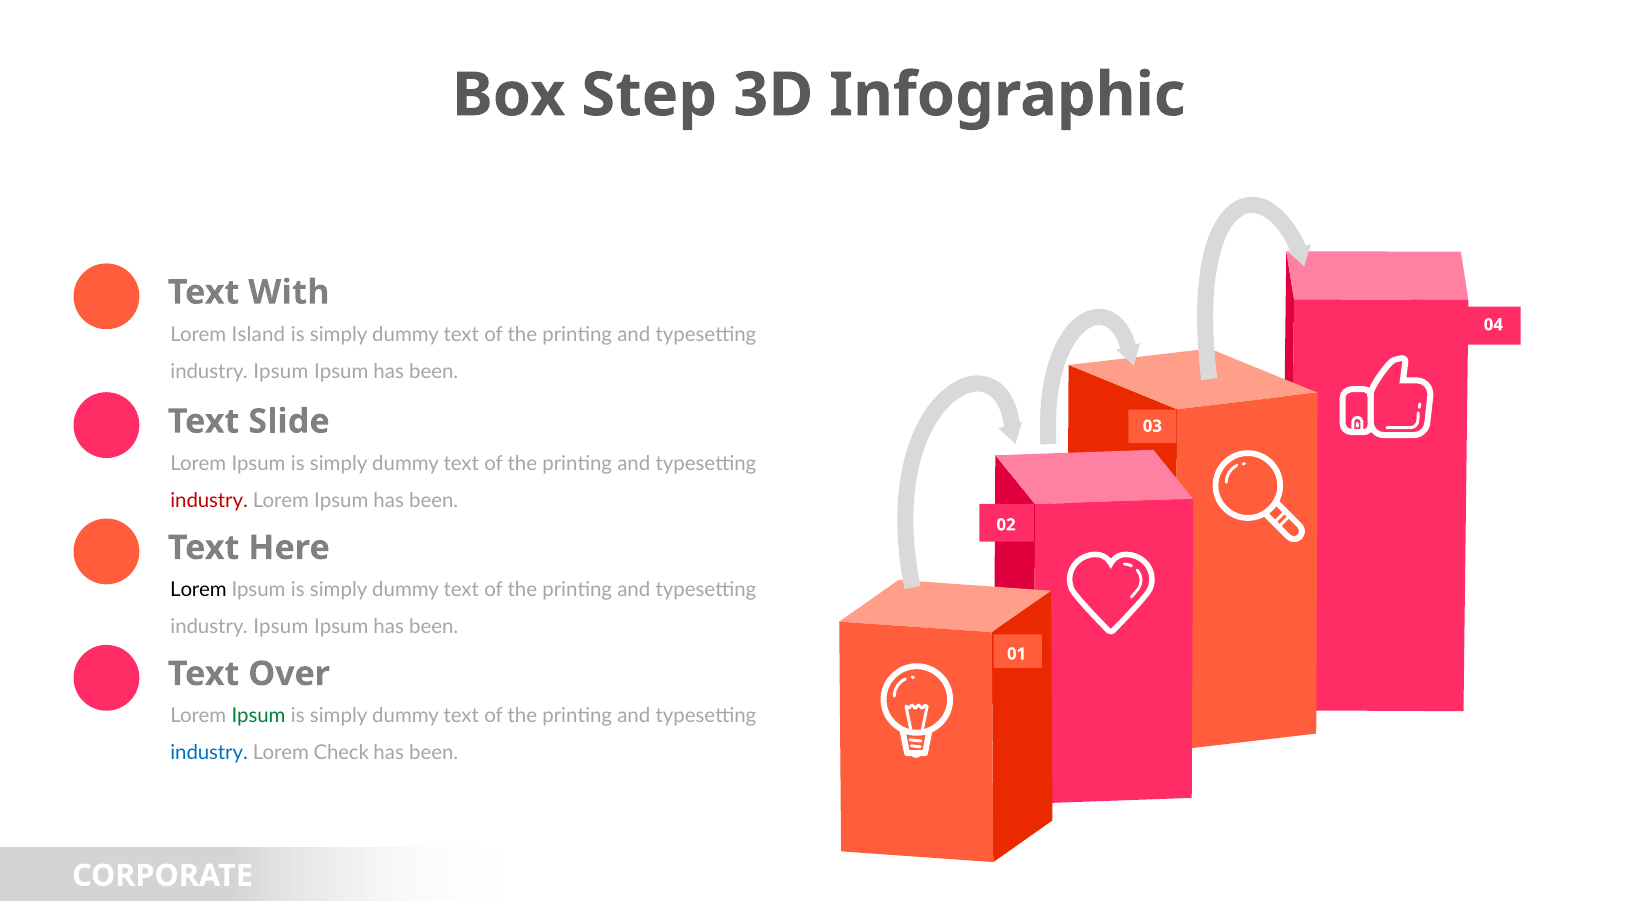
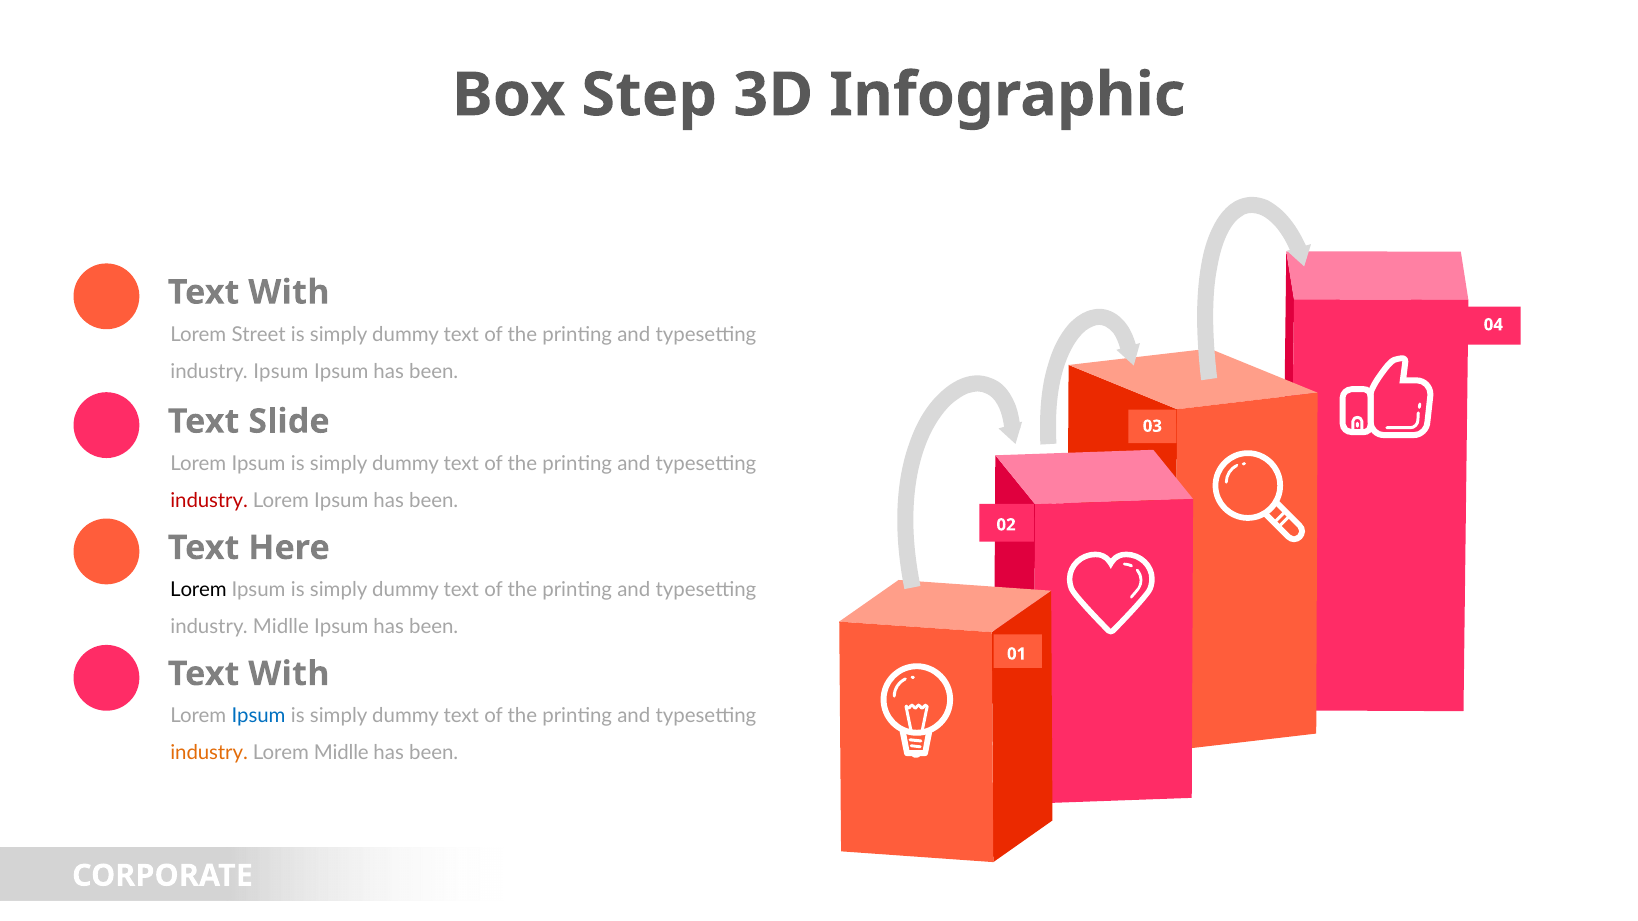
Island: Island -> Street (259, 335)
Ipsum: Ipsum -> Midlle (281, 627)
Over: Over -> With (289, 674)
Ipsum colour: green -> blue (259, 716)
industry colour: blue -> orange (209, 753)
Lorem Check: Check -> Midlle (341, 753)
